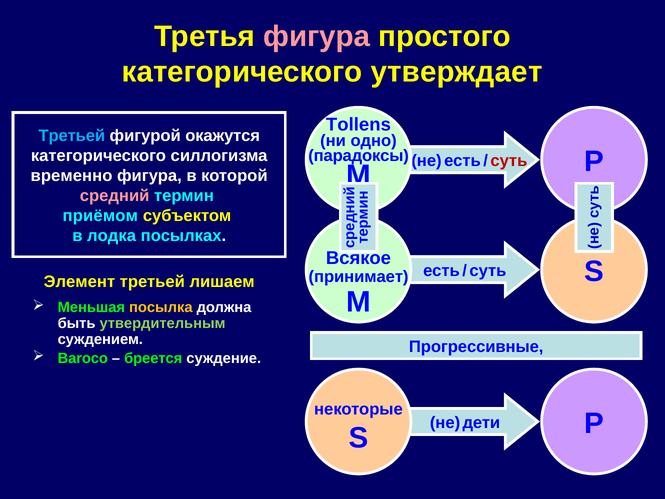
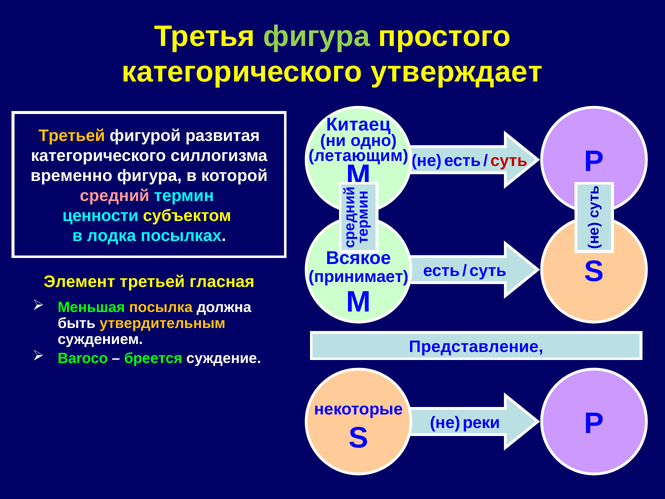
фигура colour: pink -> light green (317, 37)
Tollens: Tollens -> Китаец (358, 125)
Третьей colour: light blue -> yellow (72, 136)
окажутся: окажутся -> развитая (223, 136)
парадоксы: парадоксы -> летающим (358, 156)
приёмом: приёмом -> ценности (100, 216)
лишаем: лишаем -> гласная (222, 282)
утвердительным colour: light green -> yellow (163, 323)
Прогрессивные: Прогрессивные -> Представление (476, 347)
дети: дети -> реки (481, 422)
